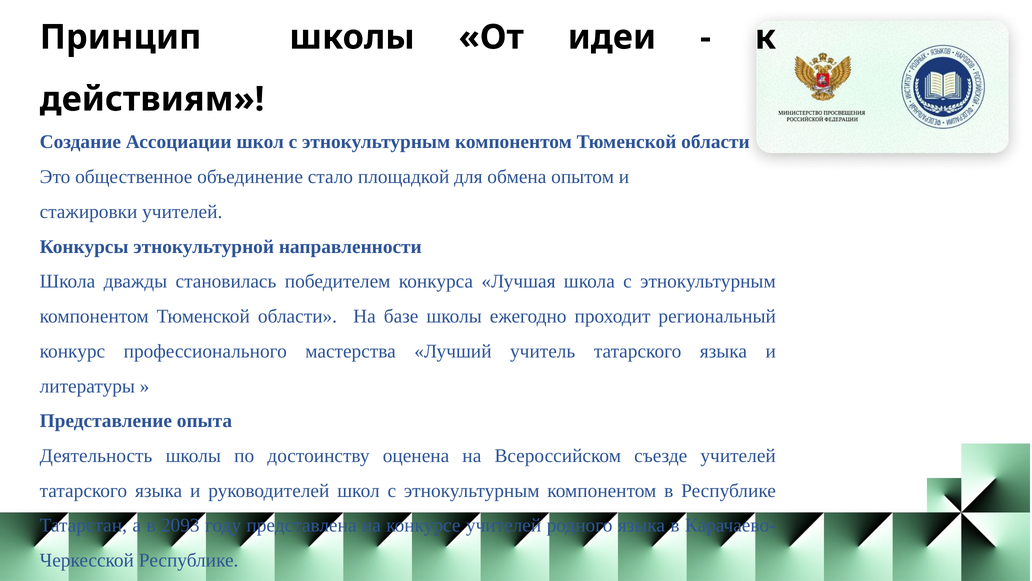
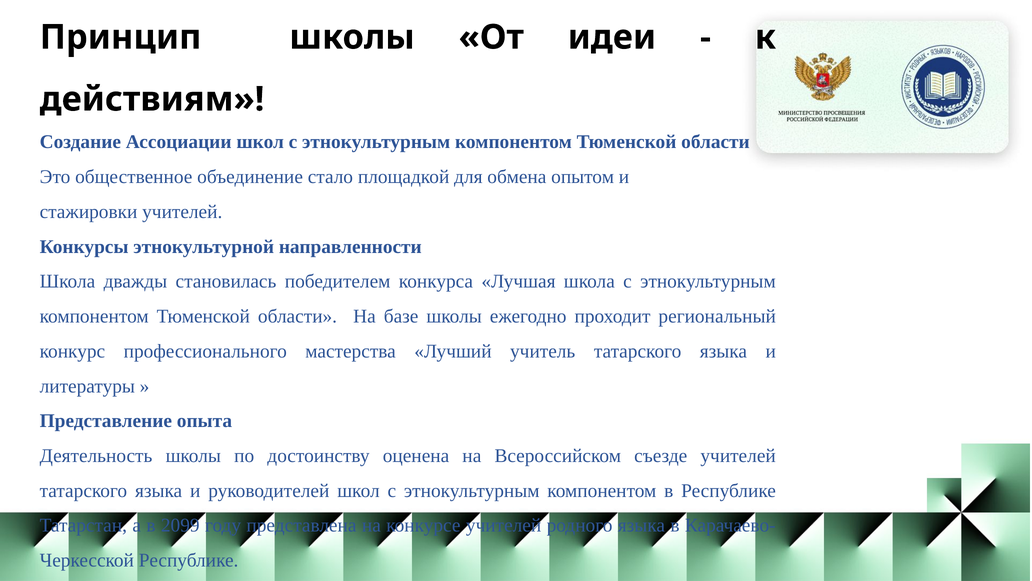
2093: 2093 -> 2099 (180, 525)
